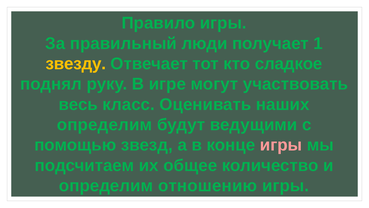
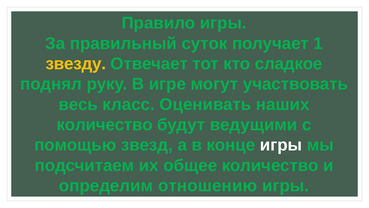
люди: люди -> суток (204, 43)
определим: определим -> количество (105, 124)
игры colour: pink -> white (281, 145)
